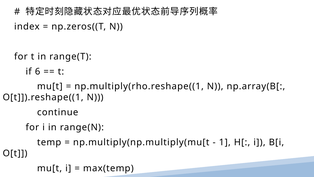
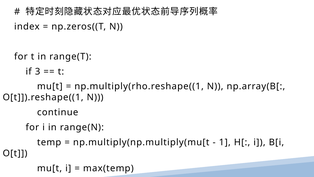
6: 6 -> 3 (38, 71)
